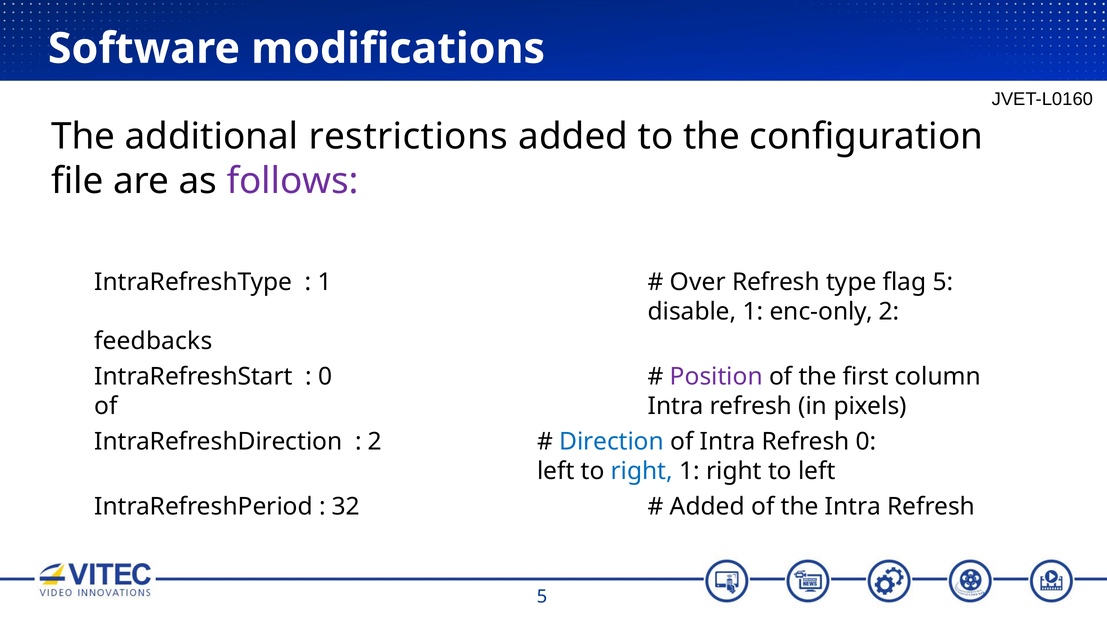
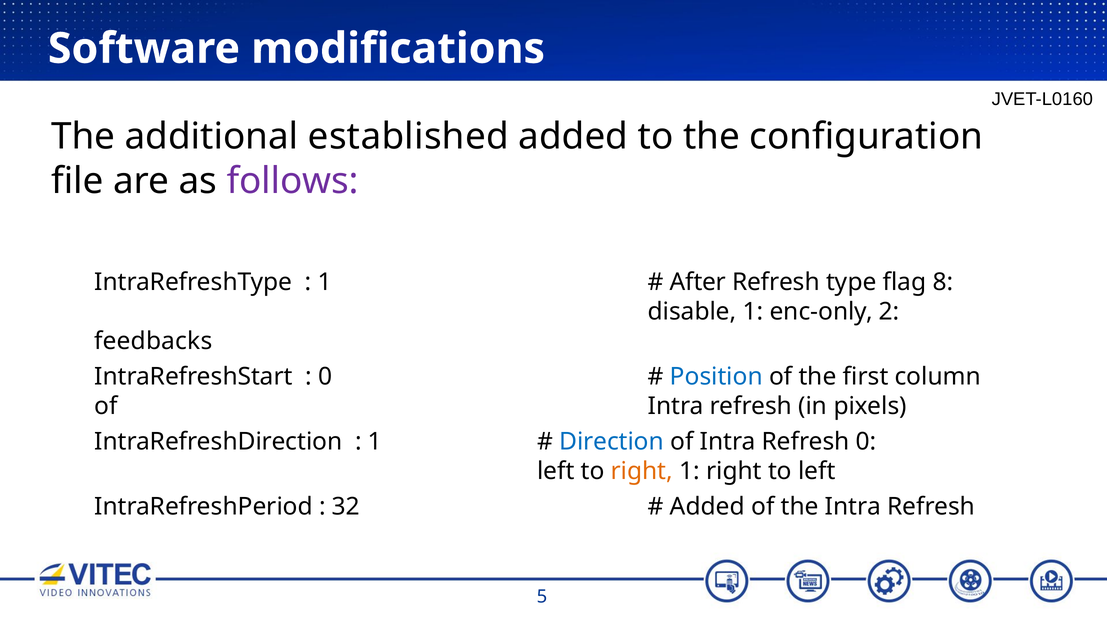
restrictions: restrictions -> established (408, 137)
Over: Over -> After (698, 282)
flag 5: 5 -> 8 (943, 282)
Position colour: purple -> blue (716, 377)
2: 2 -> 1 (375, 442)
right colour: blue -> orange (642, 472)
